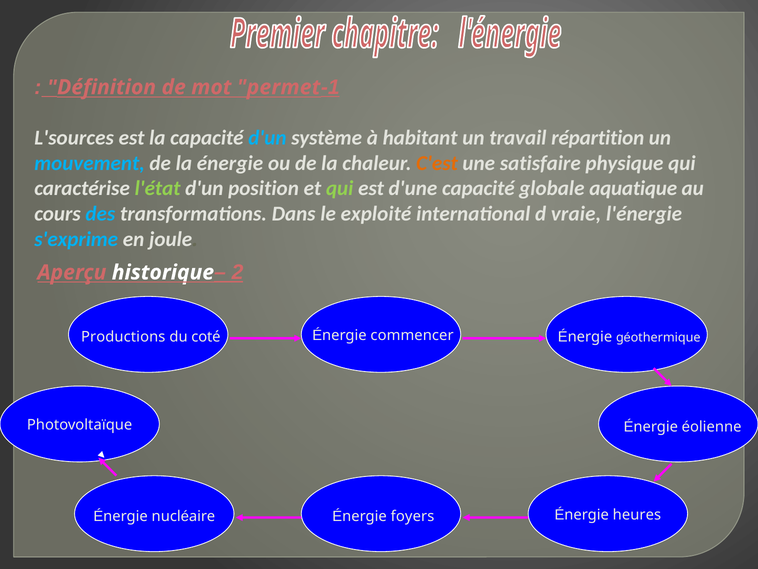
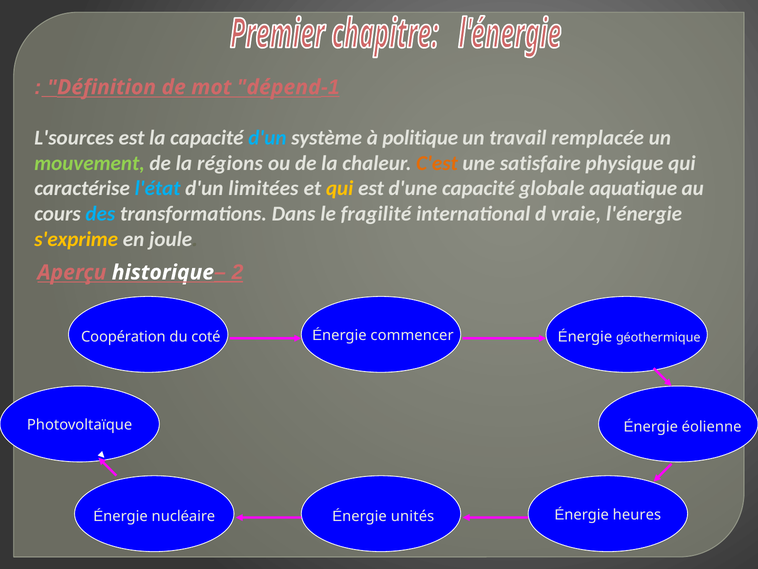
permet: permet -> dépend (279, 87)
habitant: habitant -> politique (420, 138)
répartition: répartition -> remplacée (598, 138)
mouvement colour: light blue -> light green (90, 163)
énergie: énergie -> régions (230, 163)
l'état colour: light green -> light blue (158, 188)
position: position -> limitées (263, 188)
qui colour: light green -> yellow (340, 188)
exploité: exploité -> fragilité (376, 214)
s'exprime colour: light blue -> yellow (76, 239)
Productions: Productions -> Coopération (123, 337)
foyers: foyers -> unités (413, 516)
